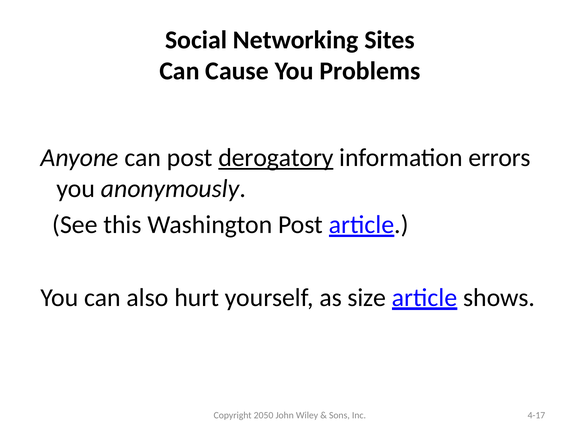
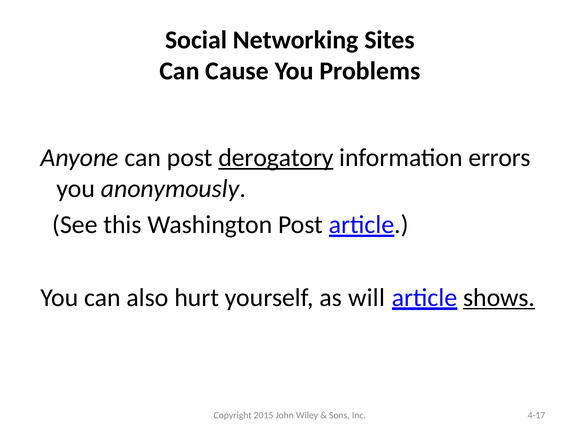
size: size -> will (367, 298)
shows underline: none -> present (499, 298)
2050: 2050 -> 2015 (264, 415)
